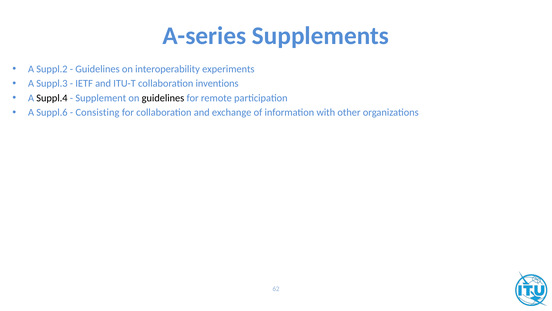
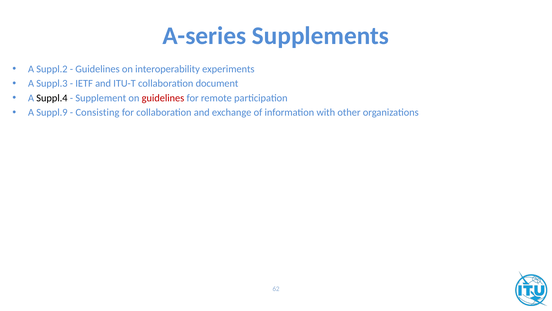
inventions: inventions -> document (217, 83)
guidelines colour: black -> red (163, 98)
Suppl.6: Suppl.6 -> Suppl.9 (52, 112)
